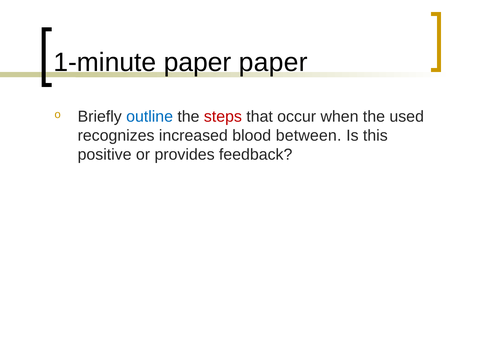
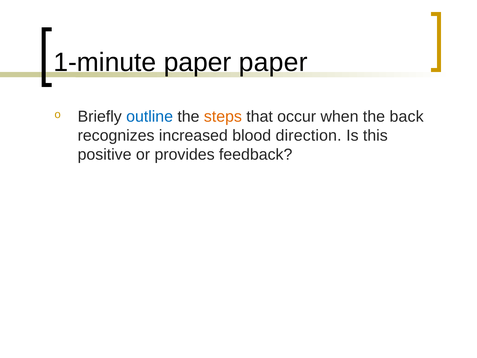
steps colour: red -> orange (223, 116)
used: used -> back (407, 116)
between: between -> direction (309, 135)
